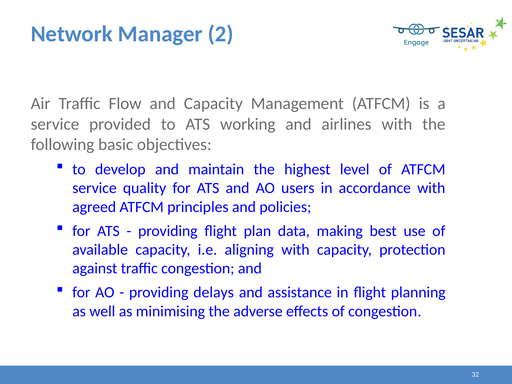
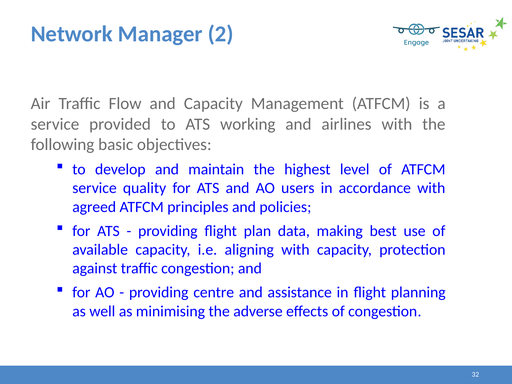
delays: delays -> centre (214, 292)
